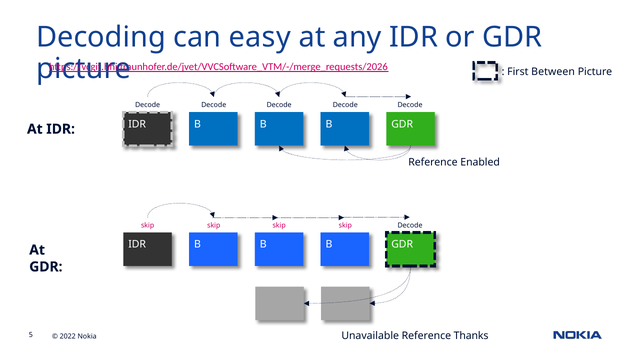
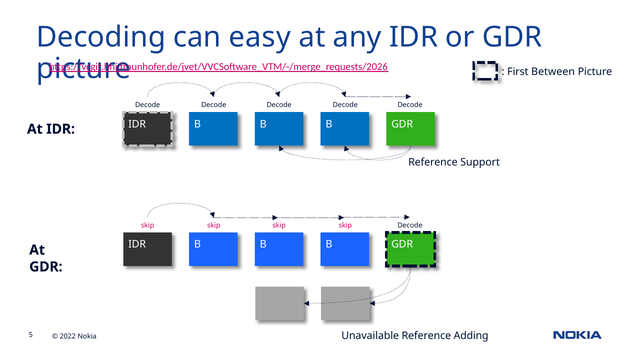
Enabled: Enabled -> Support (480, 162)
Thanks: Thanks -> Adding (471, 336)
